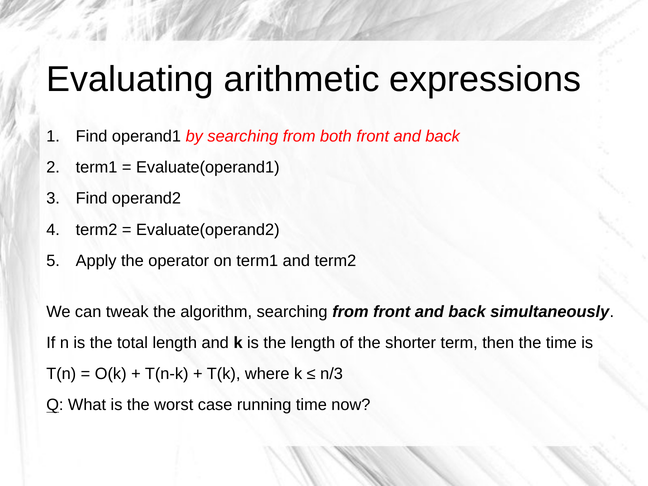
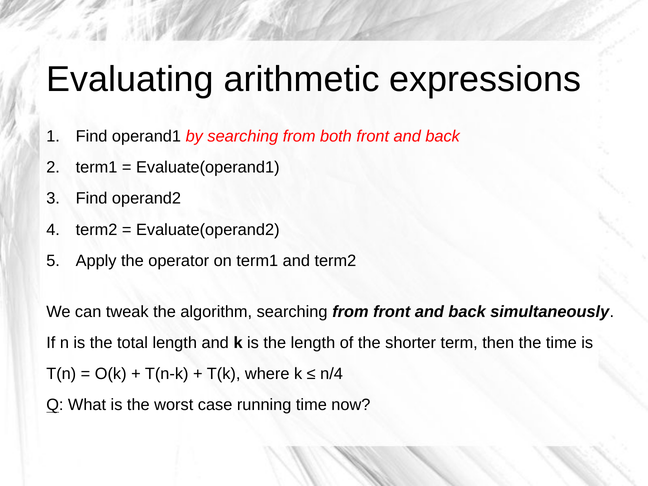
n/3: n/3 -> n/4 (332, 374)
